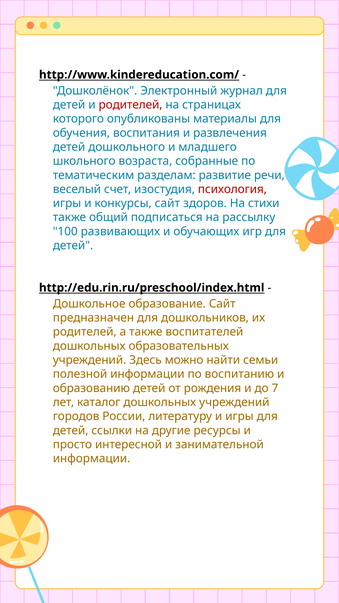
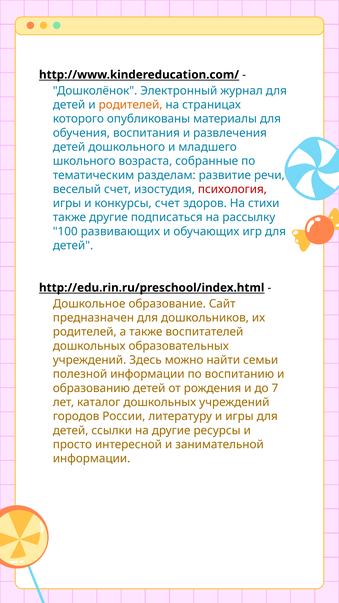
родителей colour: red -> orange (131, 105)
конкурсы сайт: сайт -> счет (167, 203)
также общий: общий -> другие (108, 217)
